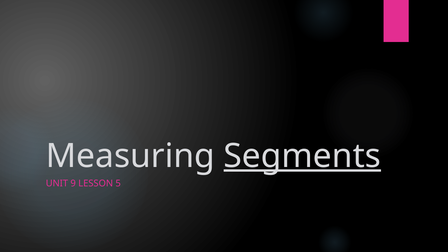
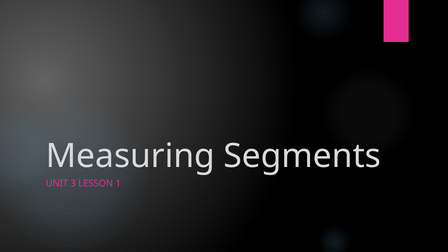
Segments underline: present -> none (302, 156)
9: 9 -> 3 (73, 183)
5: 5 -> 1 (118, 183)
